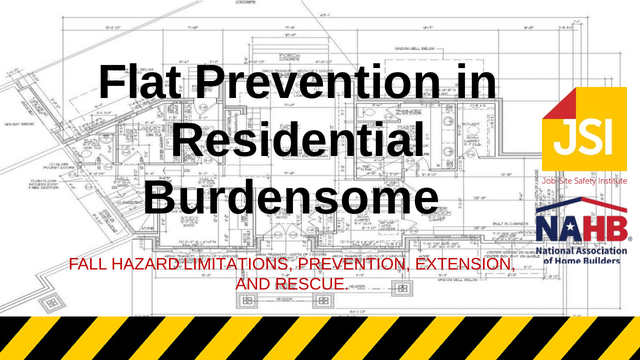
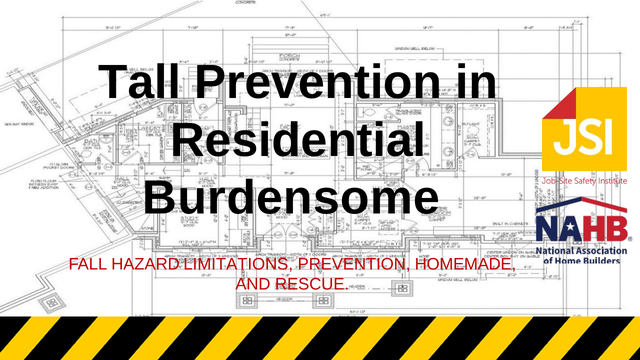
Flat: Flat -> Tall (140, 83)
EXTENSION: EXTENSION -> HOMEMADE (465, 264)
